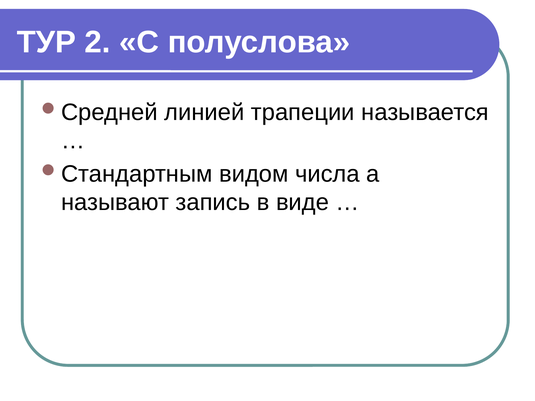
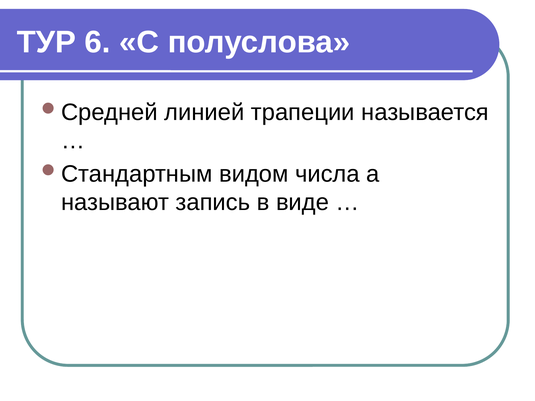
2: 2 -> 6 (98, 42)
